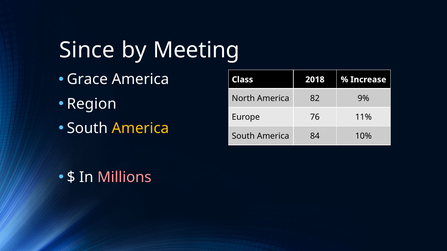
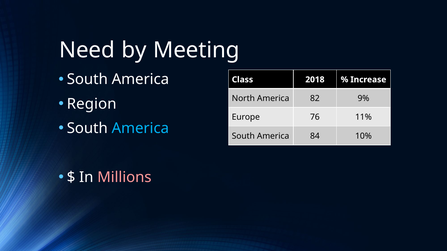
Since: Since -> Need (87, 50)
Grace: Grace -> South (87, 80)
America colour: yellow -> light blue (140, 128)
